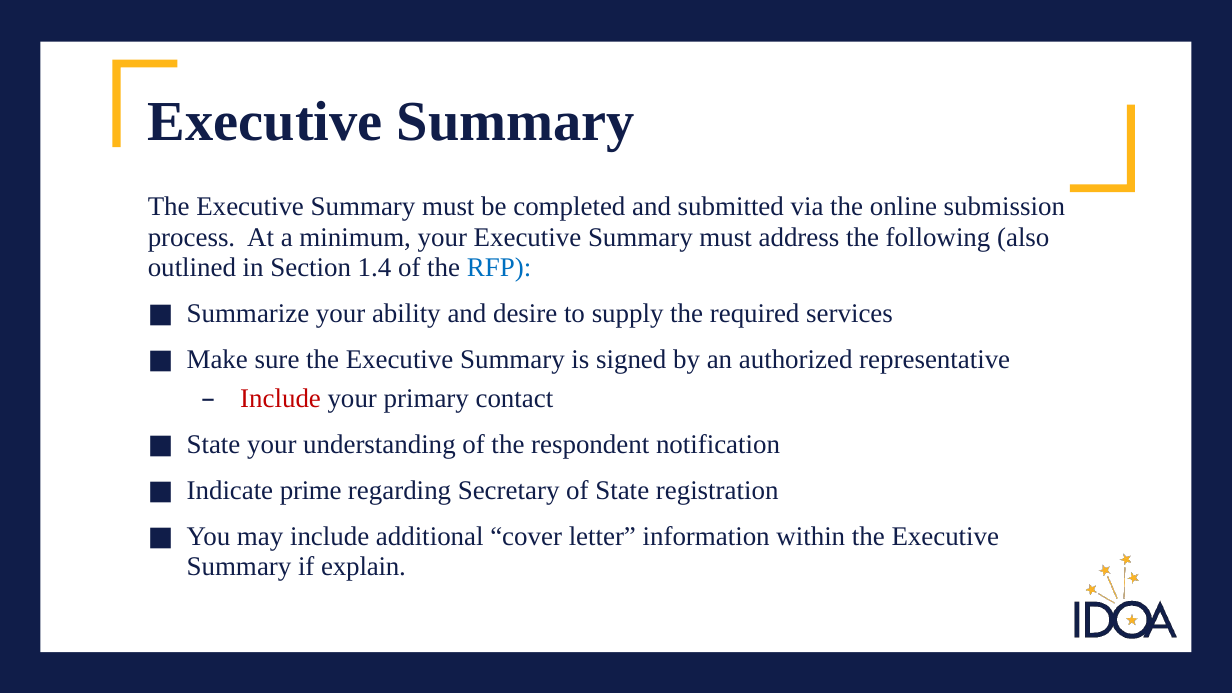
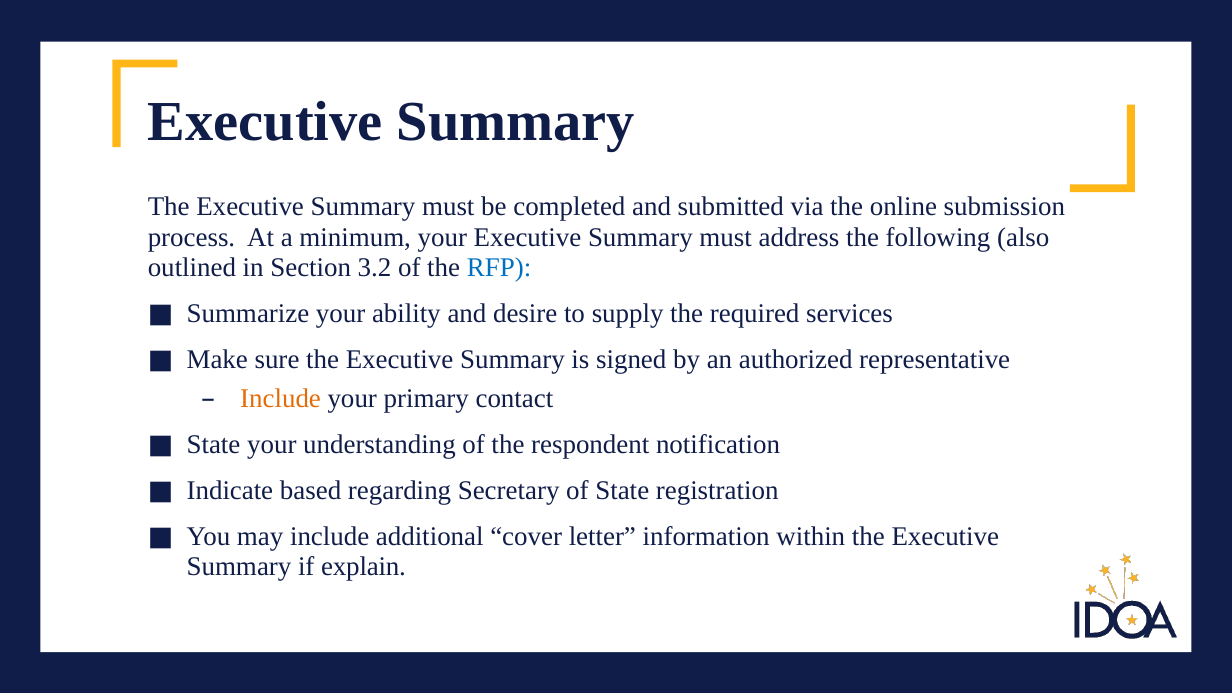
1.4: 1.4 -> 3.2 (375, 268)
Include colour: red -> orange (281, 399)
prime: prime -> based (311, 490)
